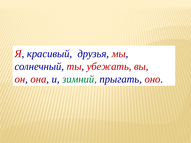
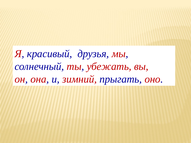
зимний colour: green -> red (80, 79)
